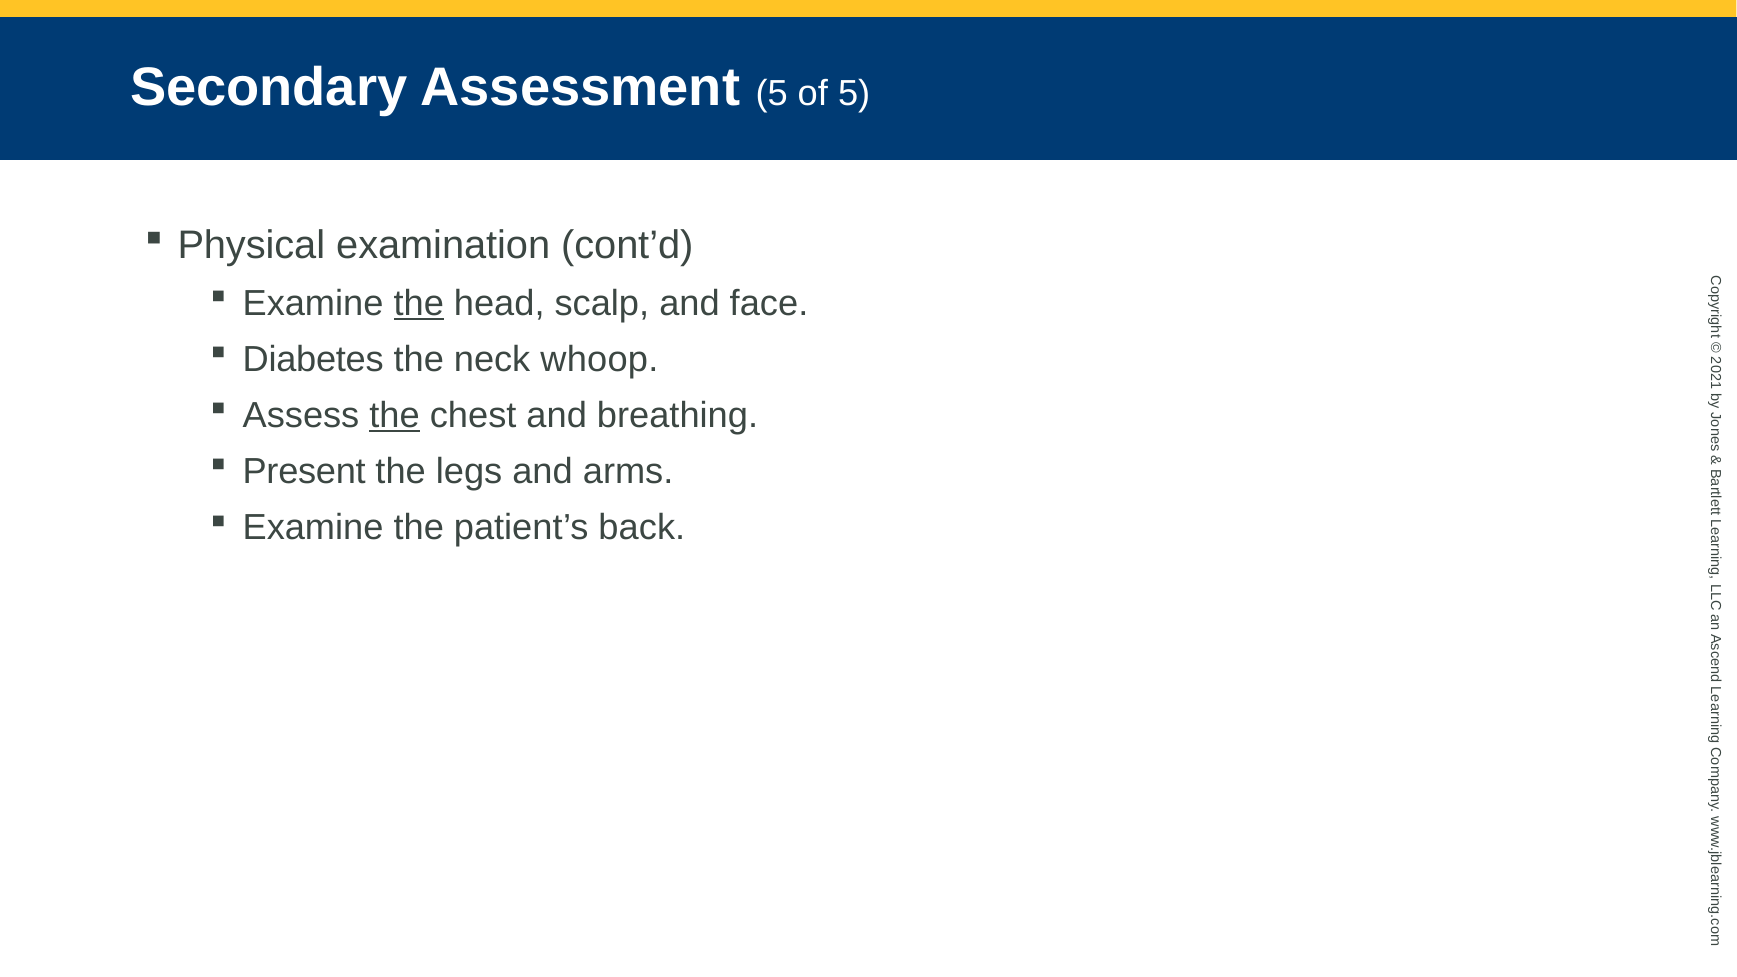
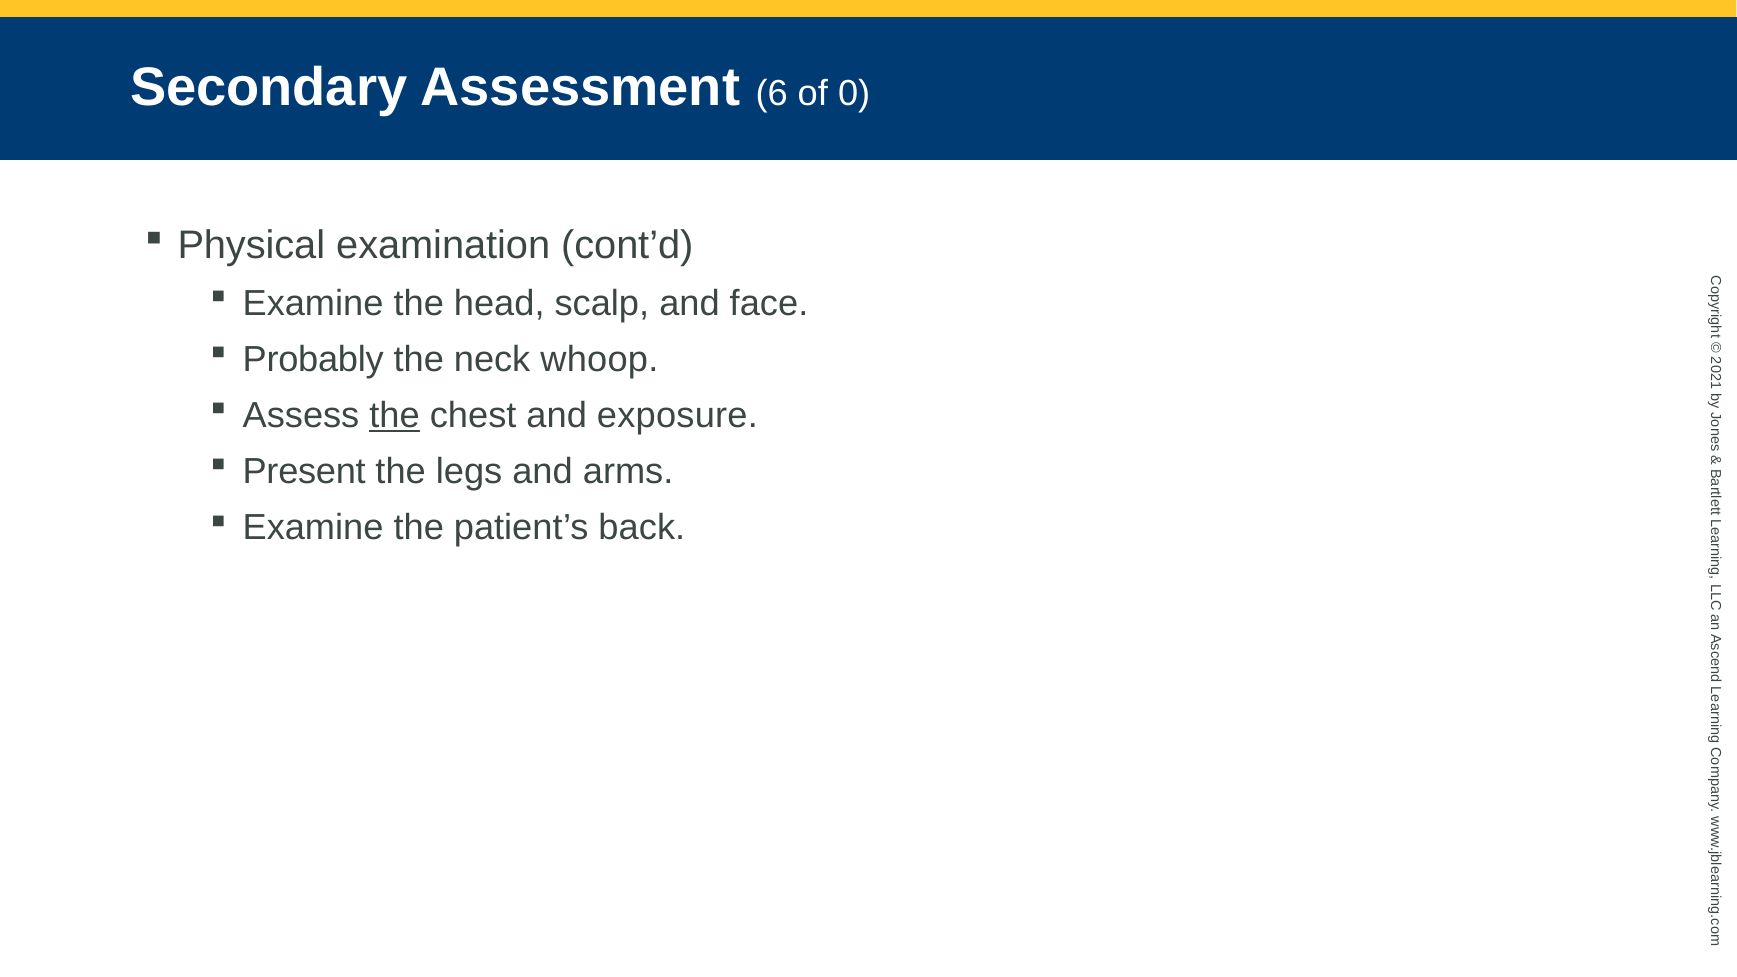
Assessment 5: 5 -> 6 (772, 93)
of 5: 5 -> 0 (854, 93)
the underline: present -> none (419, 304)
Diabetes: Diabetes -> Probably (313, 360)
breathing: breathing -> exposure (677, 416)
